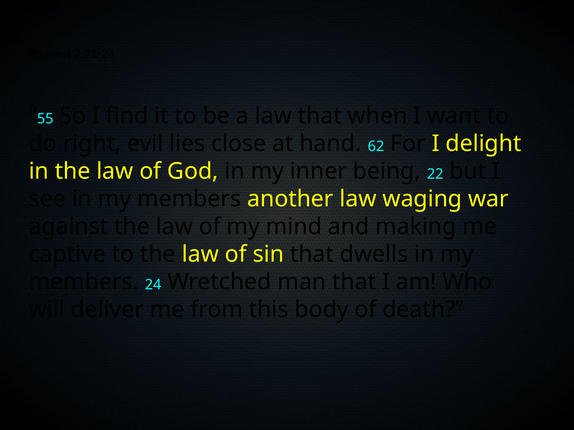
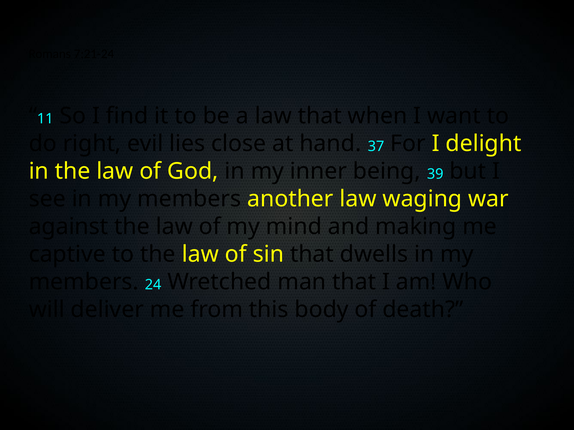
55: 55 -> 11 (45, 119)
62: 62 -> 37 (376, 147)
22: 22 -> 39 (435, 174)
